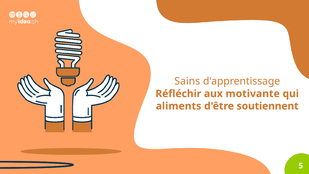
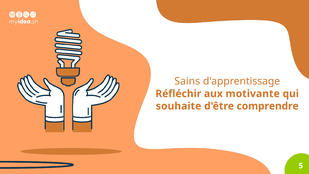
aliments: aliments -> souhaite (179, 106)
soutiennent: soutiennent -> comprendre (268, 106)
